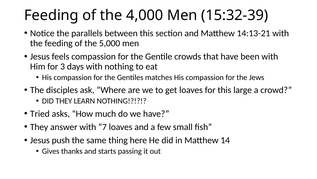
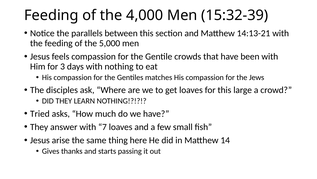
push: push -> arise (61, 140)
